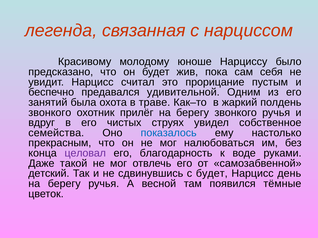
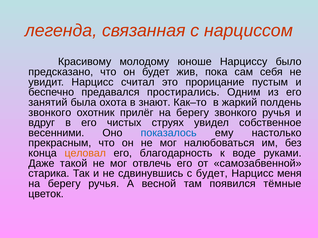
удивительной: удивительной -> простирались (183, 92)
траве: траве -> знают (155, 103)
семейства: семейства -> весенними (56, 133)
целовал colour: purple -> orange (85, 153)
детский: детский -> старика (49, 174)
день: день -> меня (289, 174)
